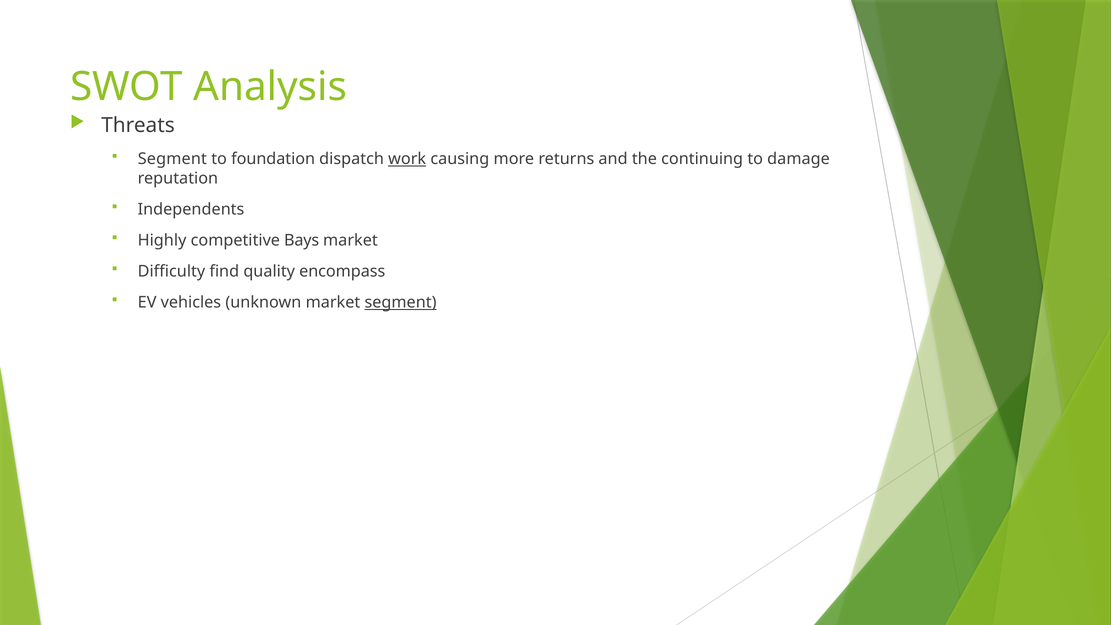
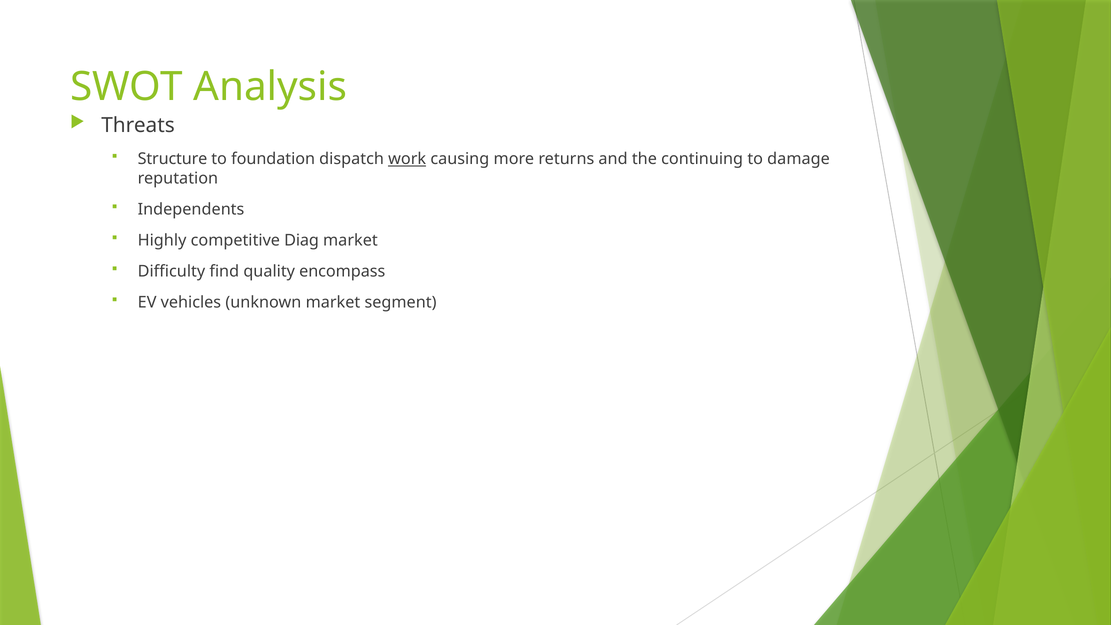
Segment: Segment -> Structure (173, 159)
Bays: Bays -> Diag (302, 240)
segment underline: present -> none (401, 303)
